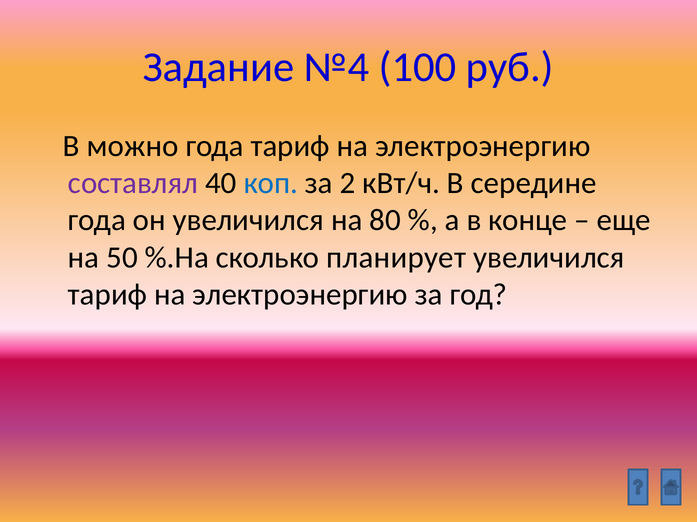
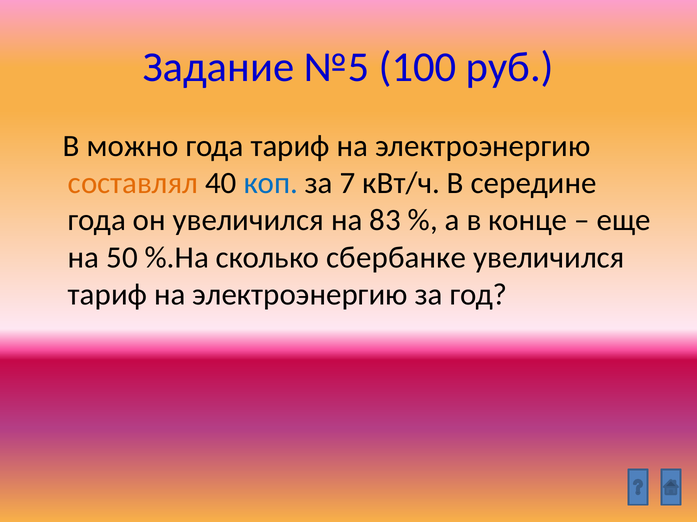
№4: №4 -> №5 (337, 67)
составлял colour: purple -> orange (133, 183)
2: 2 -> 7 (348, 183)
80: 80 -> 83 (385, 221)
планирует: планирует -> сбербанке (396, 258)
